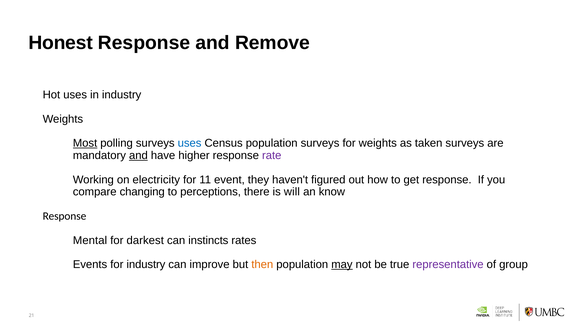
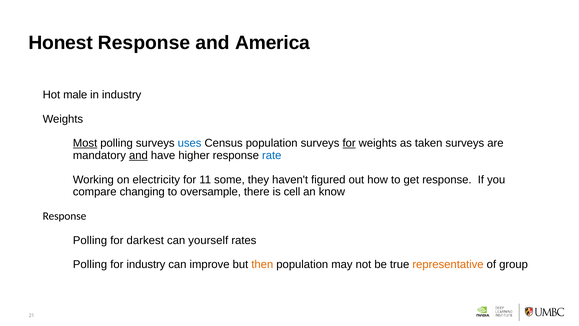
Remove: Remove -> America (272, 43)
Hot uses: uses -> male (75, 95)
for underline: none -> present (349, 143)
rate colour: purple -> blue (272, 155)
event: event -> some (229, 179)
perceptions: perceptions -> oversample (211, 192)
will: will -> cell (292, 192)
Mental: Mental -> Polling (90, 240)
instincts: instincts -> yourself (208, 240)
Events: Events -> Polling (90, 264)
may underline: present -> none (342, 264)
representative colour: purple -> orange (448, 264)
